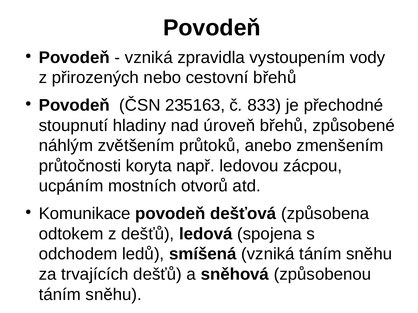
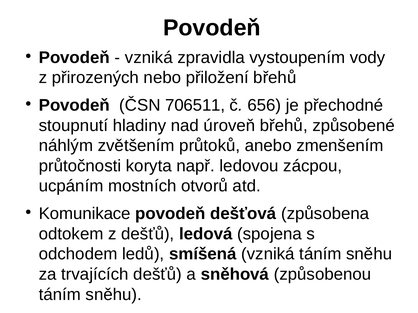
cestovní: cestovní -> přiložení (217, 78)
235163: 235163 -> 706511 (195, 105)
833: 833 -> 656 (264, 105)
